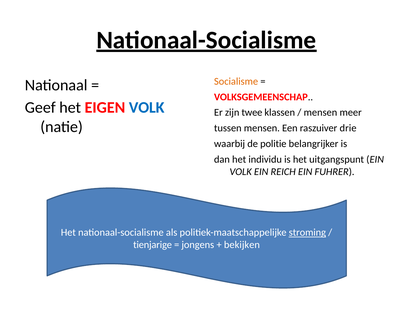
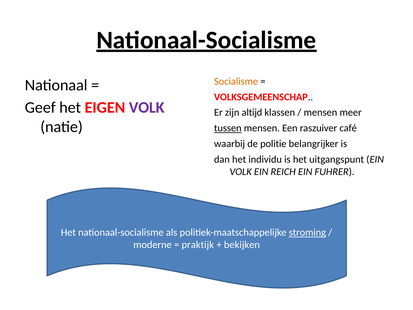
VOLK colour: blue -> purple (147, 108)
twee: twee -> altijd (252, 112)
tussen underline: none -> present (228, 128)
drie: drie -> café (348, 128)
tienjarige: tienjarige -> moderne (153, 245)
jongens: jongens -> praktijk (198, 245)
